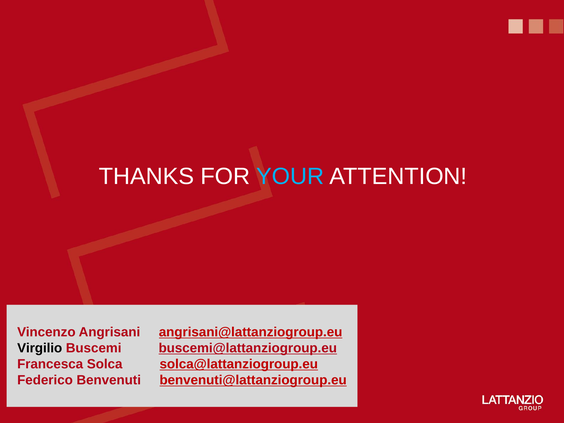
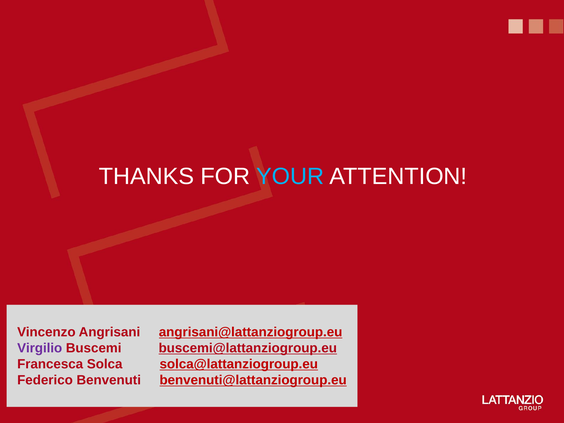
Virgilio colour: black -> purple (40, 348)
